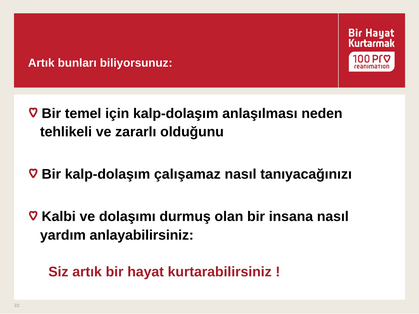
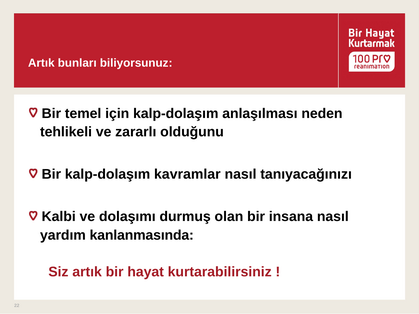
çalışamaz: çalışamaz -> kavramlar (187, 174)
anlayabilirsiniz: anlayabilirsiniz -> kanlanmasında (142, 235)
